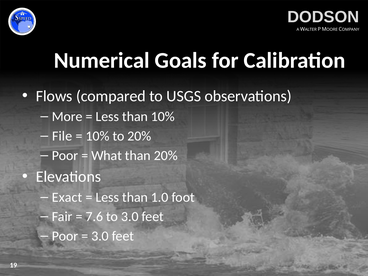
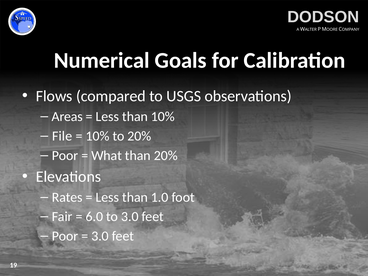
More: More -> Areas (67, 117)
Exact: Exact -> Rates (67, 197)
7.6: 7.6 -> 6.0 (94, 217)
